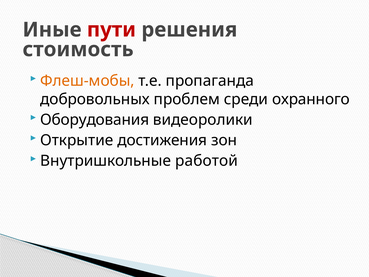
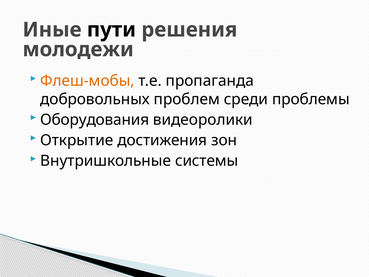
пути colour: red -> black (111, 30)
стоимость: стоимость -> молодежи (78, 49)
охранного: охранного -> проблемы (311, 99)
работой: работой -> системы (207, 161)
